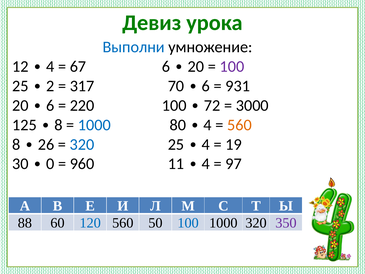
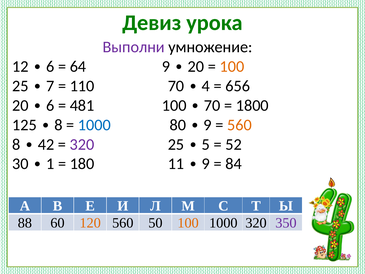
Выполни colour: blue -> purple (134, 47)
6: 6 -> 9 (166, 66)
100 colour: purple -> orange (232, 66)
12 4: 4 -> 6 (50, 66)
67: 67 -> 64 (78, 66)
2: 2 -> 7 (50, 86)
317: 317 -> 110 (82, 86)
70 6: 6 -> 4 (206, 86)
931: 931 -> 656 (238, 86)
100 72: 72 -> 70 (212, 105)
3000: 3000 -> 1800 (252, 105)
220: 220 -> 481 (82, 105)
80 4: 4 -> 9 (208, 125)
26: 26 -> 42 (46, 144)
320 colour: blue -> purple (82, 144)
25 4: 4 -> 5 (206, 144)
19: 19 -> 52 (234, 144)
0: 0 -> 1 (50, 164)
960: 960 -> 180 (82, 164)
11 4: 4 -> 9 (206, 164)
97: 97 -> 84 (234, 164)
120 colour: blue -> orange (90, 223)
100 colour: blue -> orange (188, 223)
